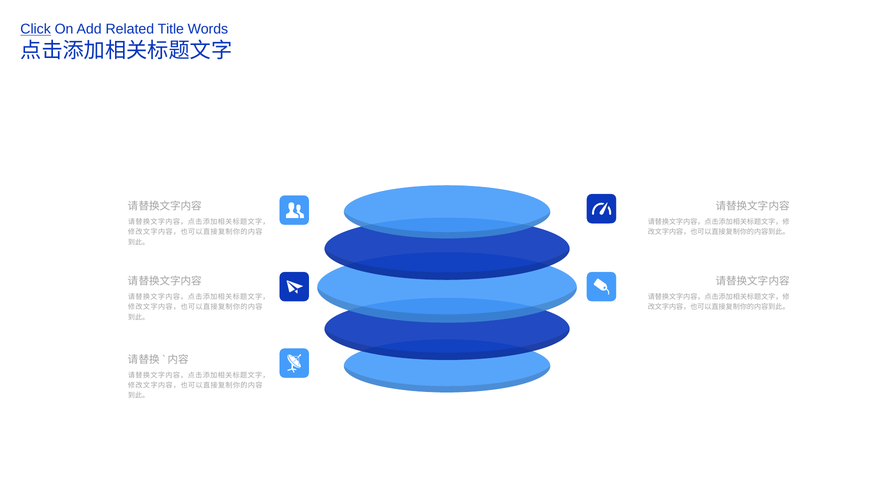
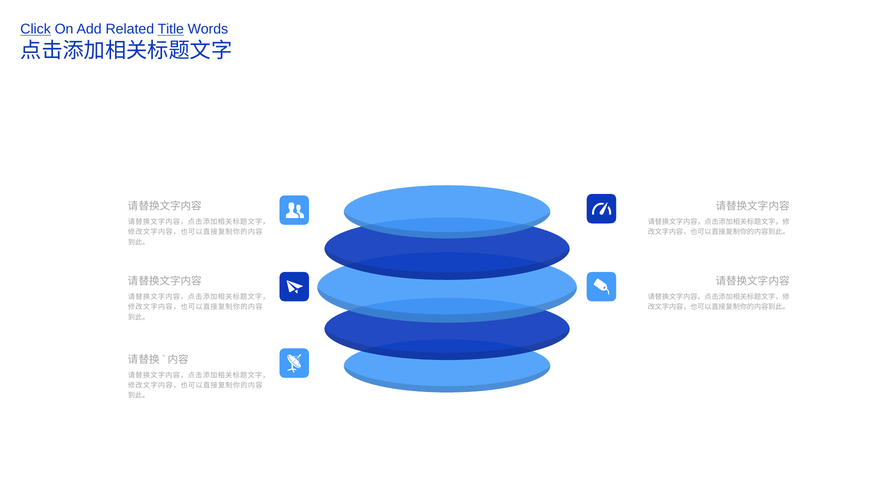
Title underline: none -> present (171, 29)
